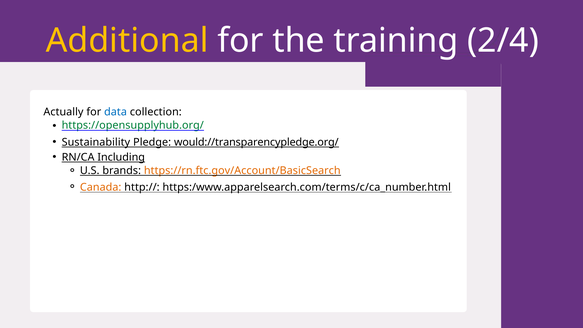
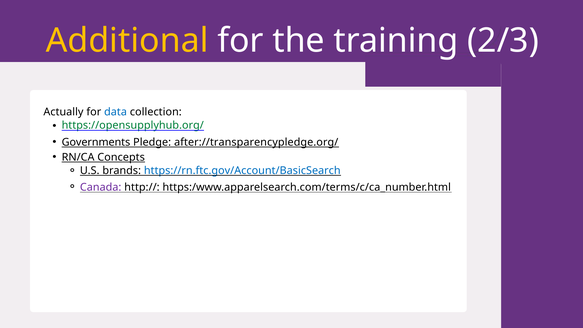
2/4: 2/4 -> 2/3 (503, 41)
Sustainability: Sustainability -> Governments (96, 142)
would://transparencypledge.org/: would://transparencypledge.org/ -> after://transparencypledge.org/ (256, 142)
Including: Including -> Concepts (121, 157)
https://rn.ftc.gov/Account/BasicSearch colour: orange -> blue (242, 170)
Canada colour: orange -> purple (101, 187)
